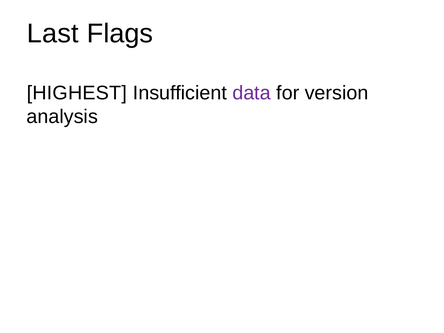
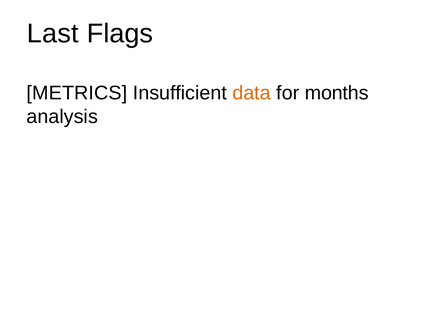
HIGHEST: HIGHEST -> METRICS (77, 93)
data colour: purple -> orange (252, 93)
version: version -> months (337, 93)
